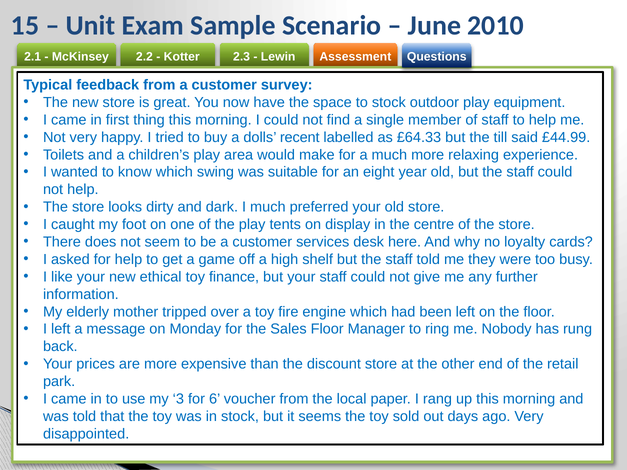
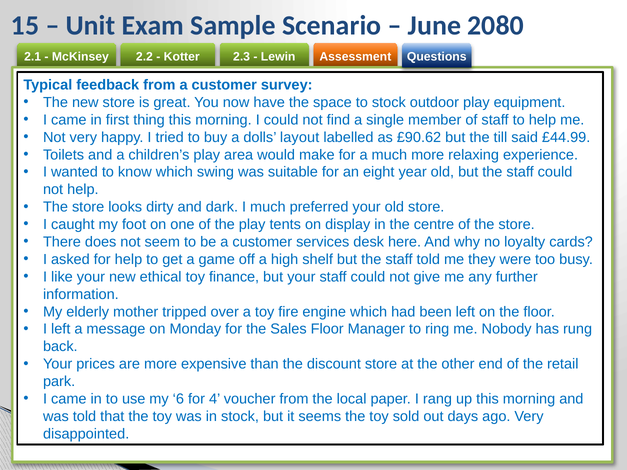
2010: 2010 -> 2080 (496, 26)
recent: recent -> layout (300, 137)
£64.33: £64.33 -> £90.62 (419, 137)
3: 3 -> 6 (178, 399)
6: 6 -> 4 (215, 399)
